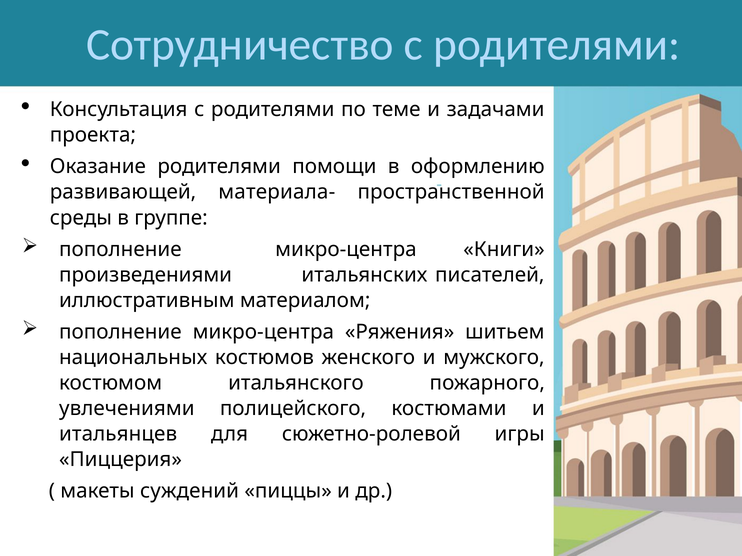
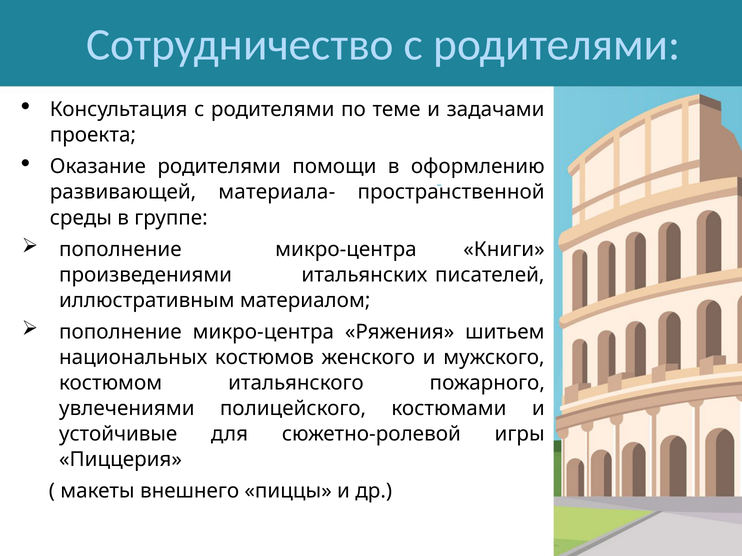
итальянцев: итальянцев -> устойчивые (118, 435)
суждений: суждений -> внешнего (190, 492)
